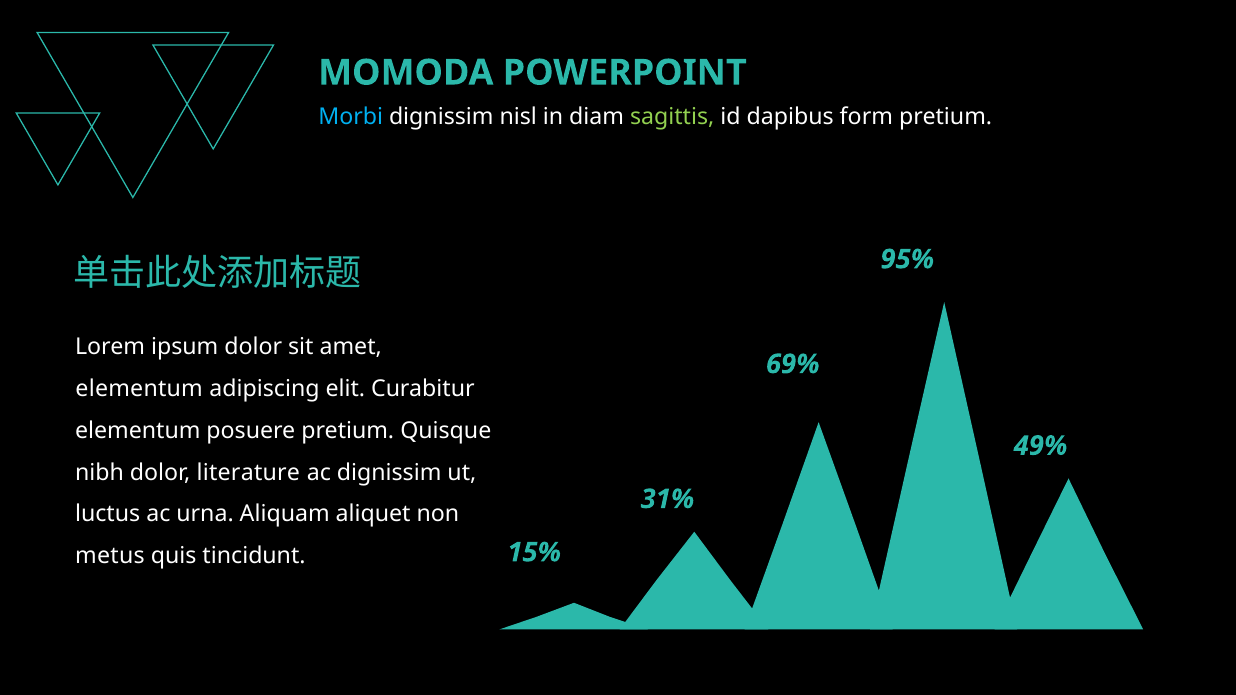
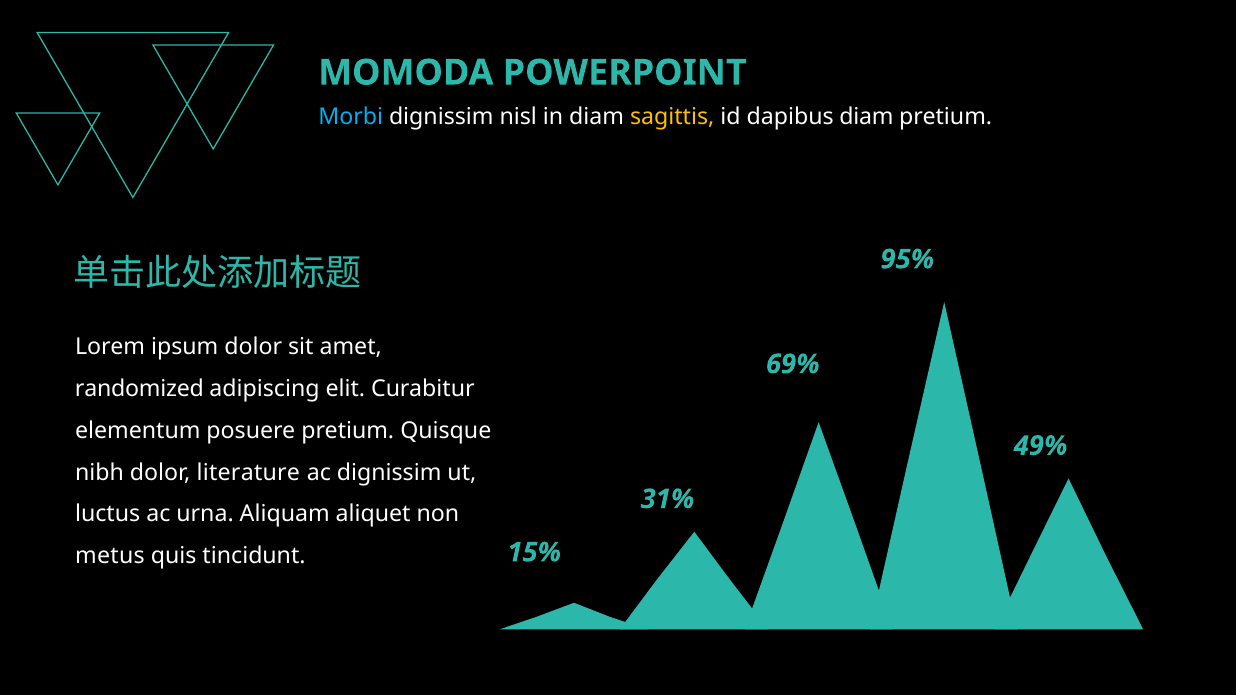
sagittis colour: light green -> yellow (672, 117)
dapibus form: form -> diam (867, 117)
elementum: elementum -> randomized (139, 389)
